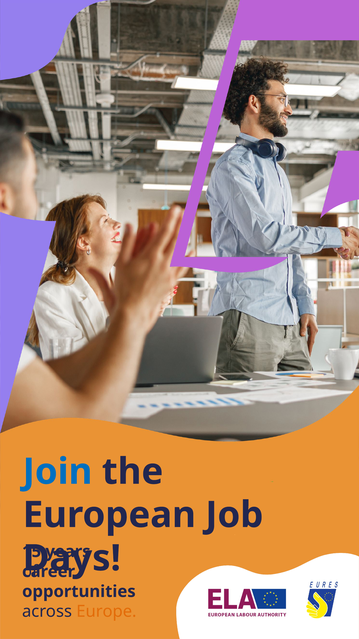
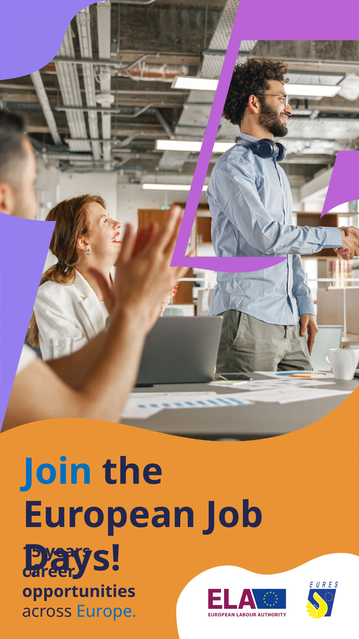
Europe colour: orange -> blue (106, 611)
